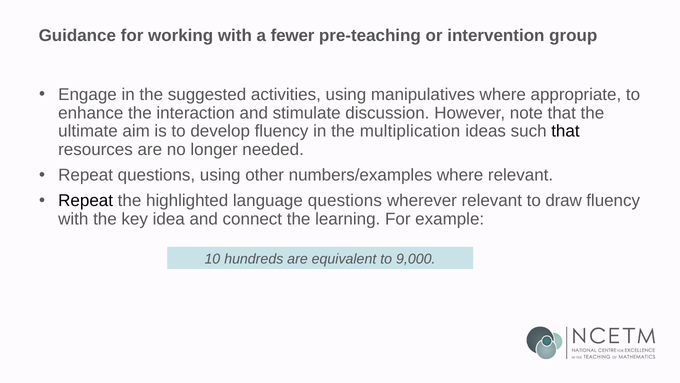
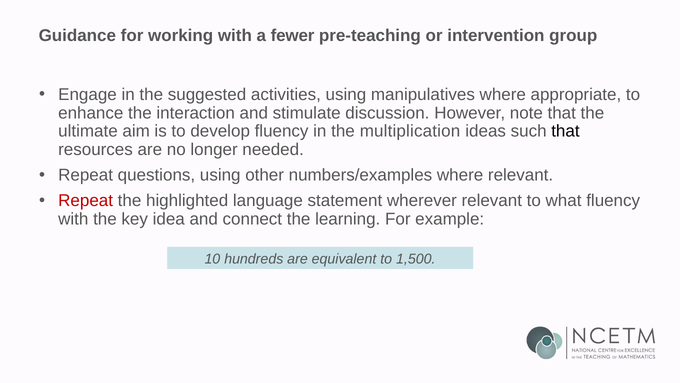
Repeat colour: black -> red (86, 200)
language questions: questions -> statement (345, 200)
draw: draw -> what (564, 200)
9,000: 9,000 -> 1,500 (416, 259)
